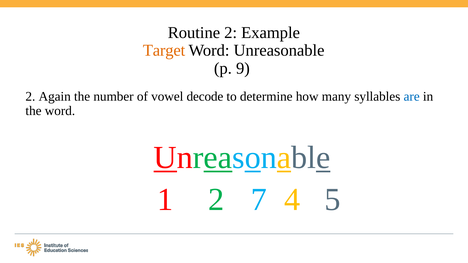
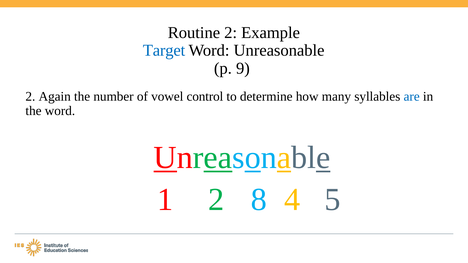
Target colour: orange -> blue (164, 50)
decode: decode -> control (205, 97)
7: 7 -> 8 (259, 200)
